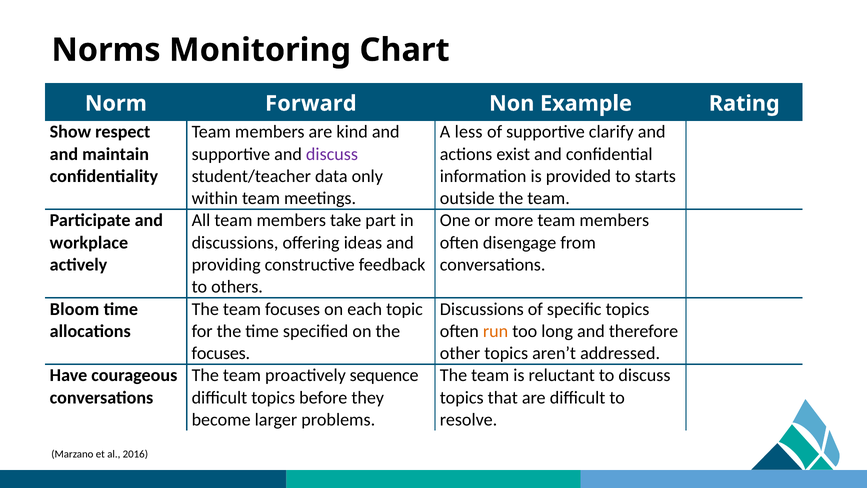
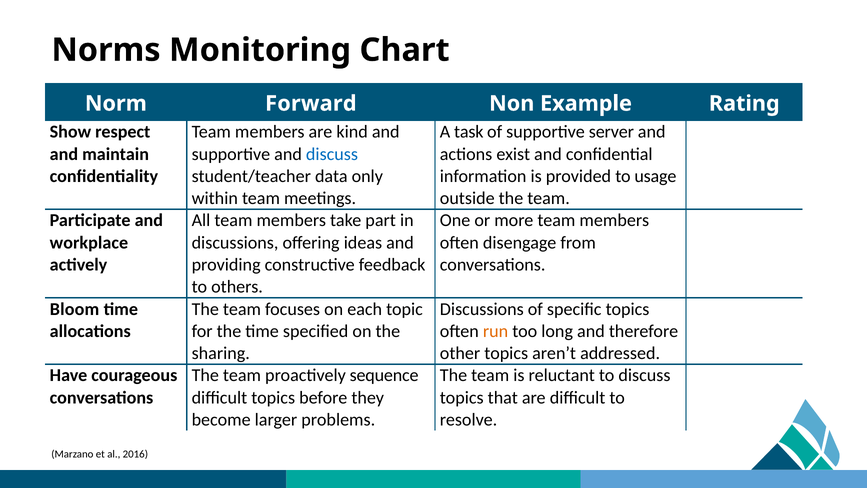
less: less -> task (469, 132)
clarify: clarify -> server (611, 132)
discuss colour: purple -> blue (332, 154)
starts: starts -> usage (655, 176)
focuses: focuses -> sharing (221, 353)
